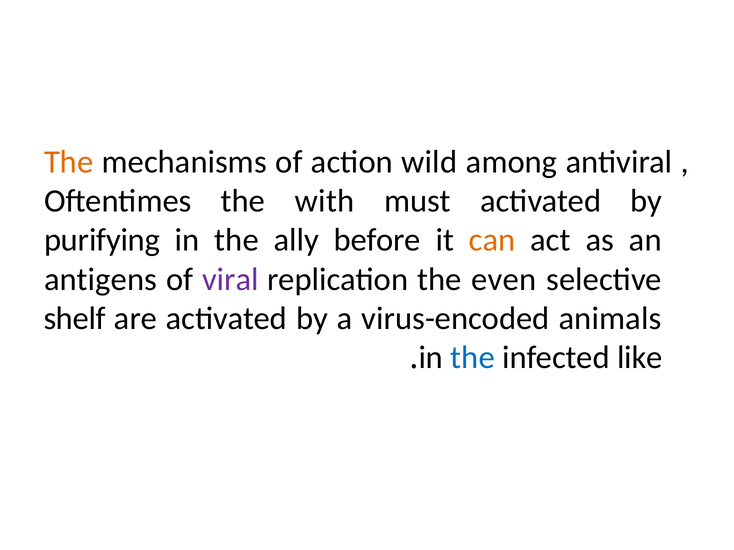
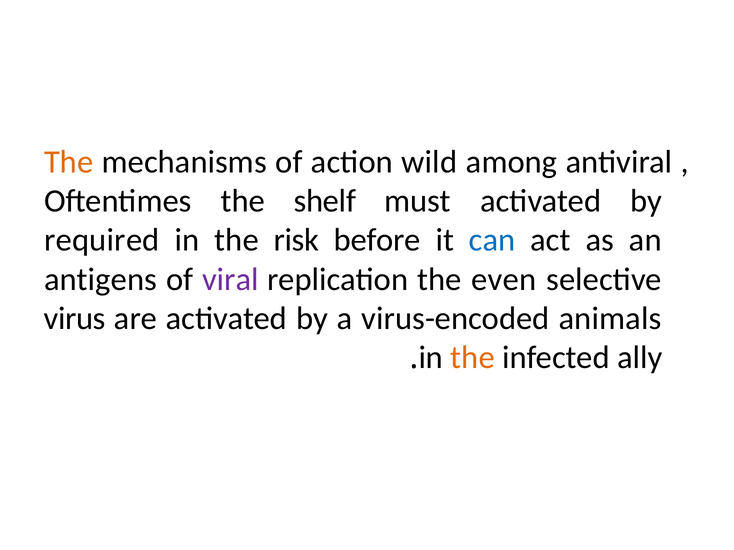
with: with -> shelf (325, 201)
purifying: purifying -> required (102, 240)
ally: ally -> risk (296, 240)
can colour: orange -> blue (492, 240)
shelf: shelf -> virus (75, 319)
the colour: blue -> orange (473, 358)
like: like -> ally (640, 358)
